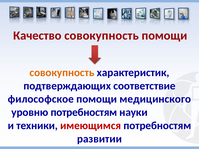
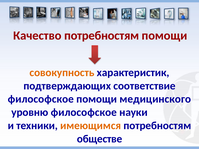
Качество совокупность: совокупность -> потребностям (102, 36)
уровню потребностям: потребностям -> философское (84, 112)
имеющимся colour: red -> orange (91, 126)
развитии: развитии -> обществе (100, 139)
